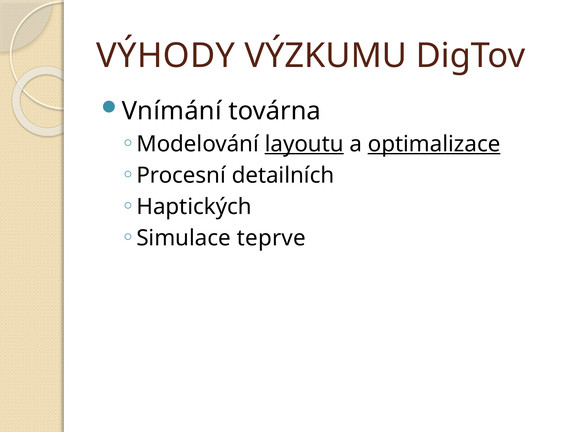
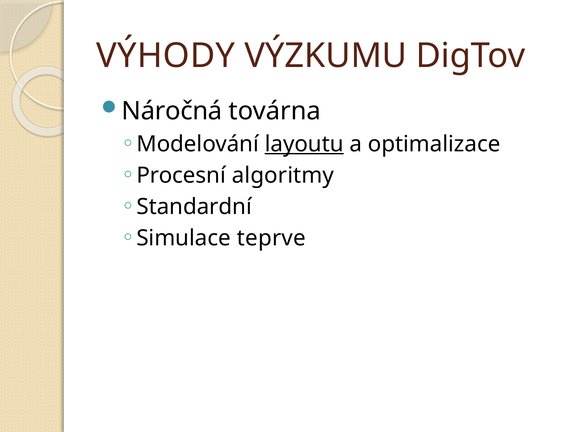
Vnímání: Vnímání -> Náročná (172, 111)
optimalizace underline: present -> none (434, 144)
detailních: detailních -> algoritmy (283, 175)
Haptických: Haptických -> Standardní (194, 207)
